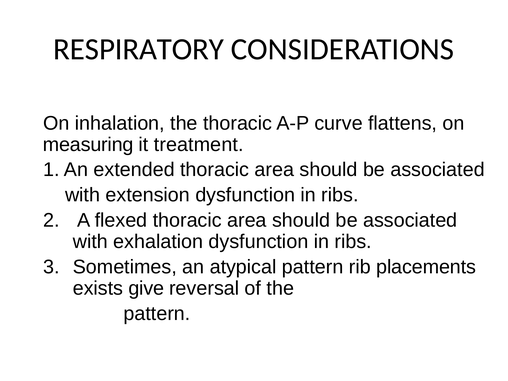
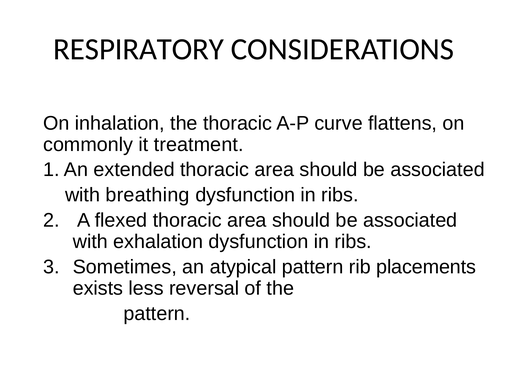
measuring: measuring -> commonly (88, 144)
extension: extension -> breathing (148, 195)
give: give -> less (146, 288)
